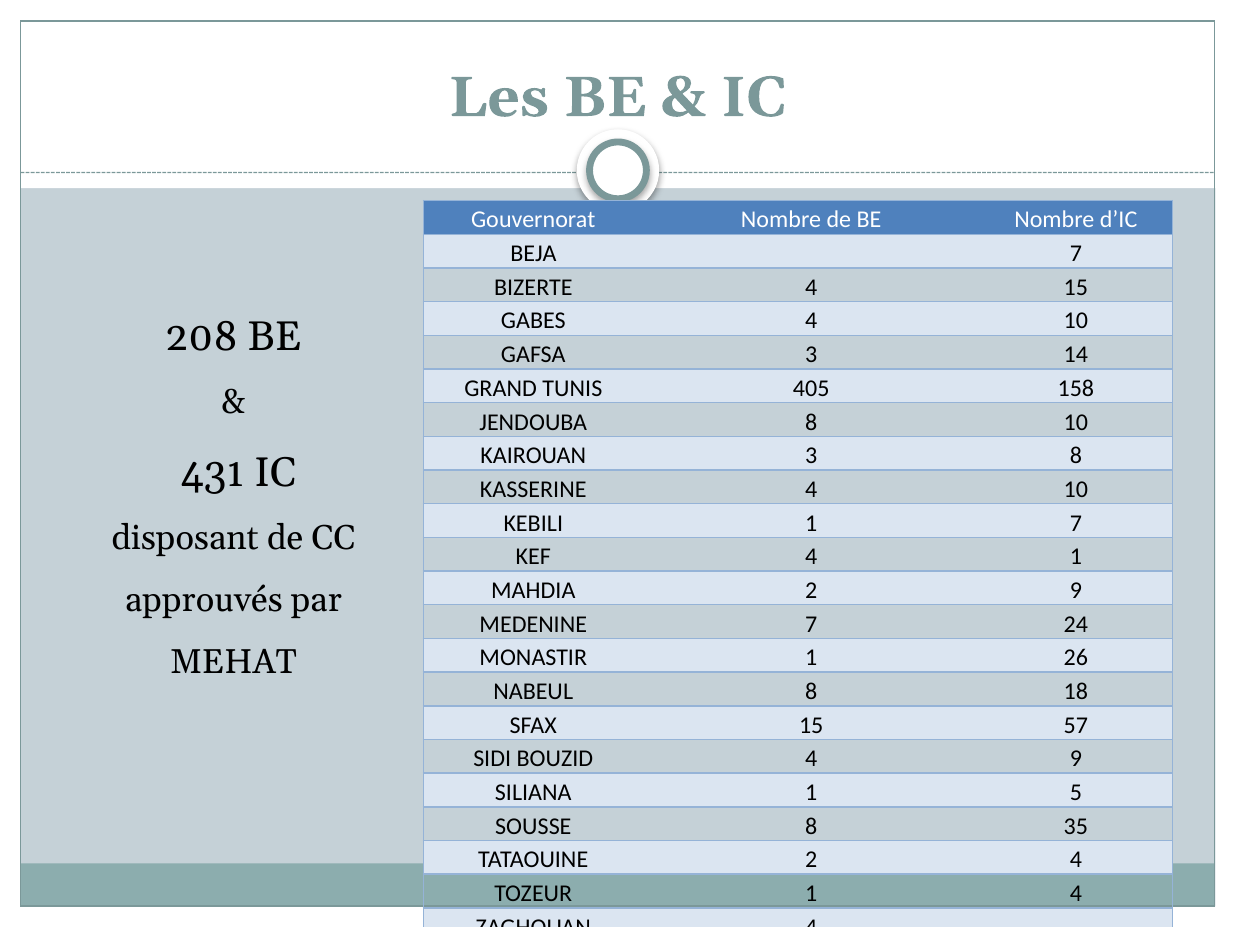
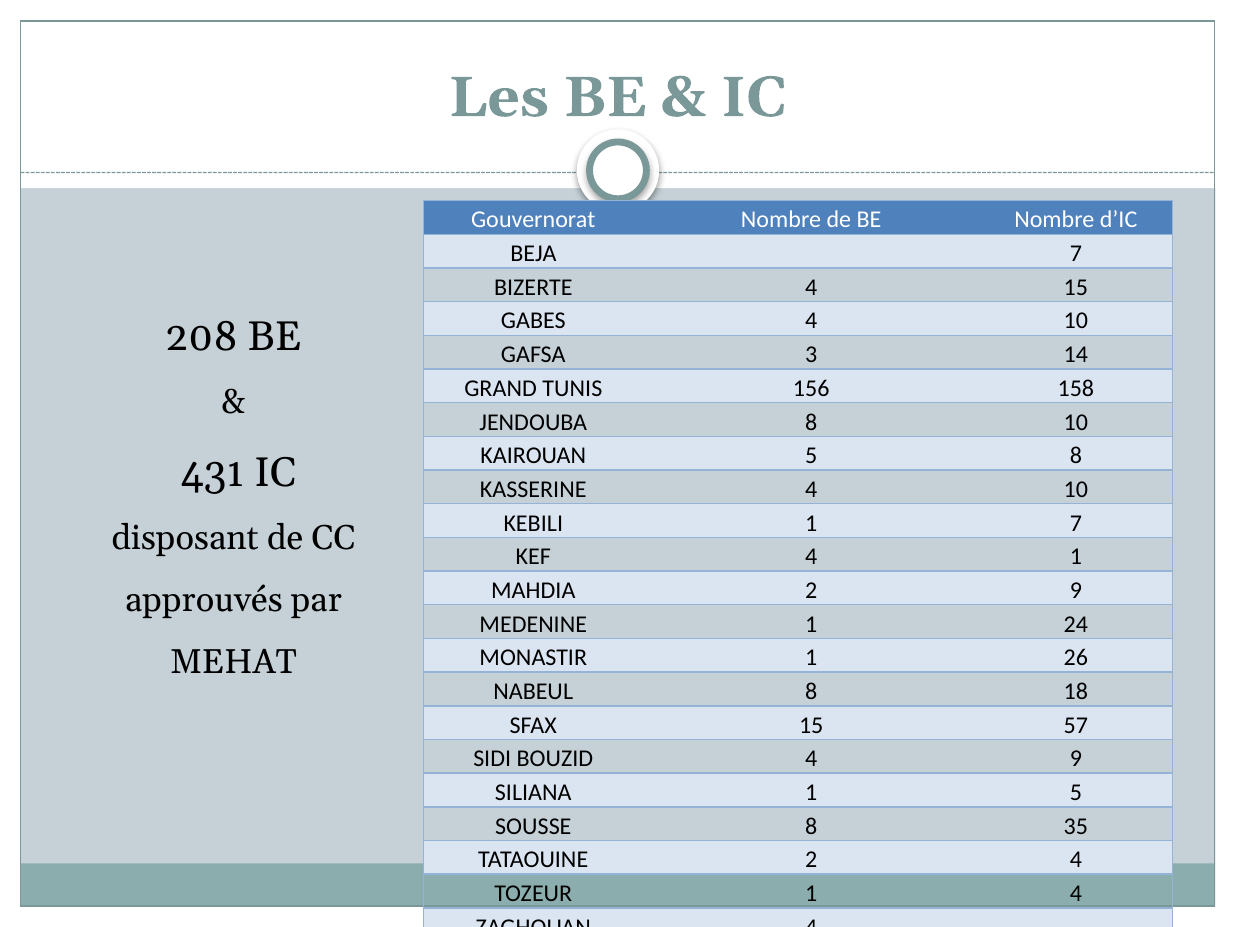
405: 405 -> 156 (811, 388)
KAIROUAN 3: 3 -> 5 (811, 456)
MEDENINE 7: 7 -> 1 (811, 624)
